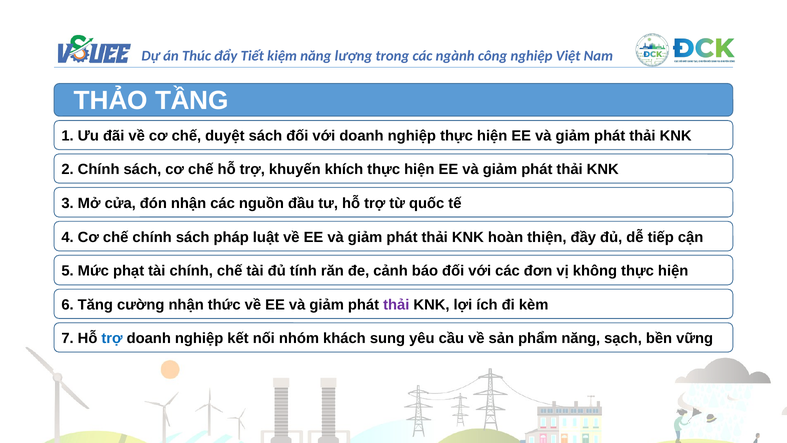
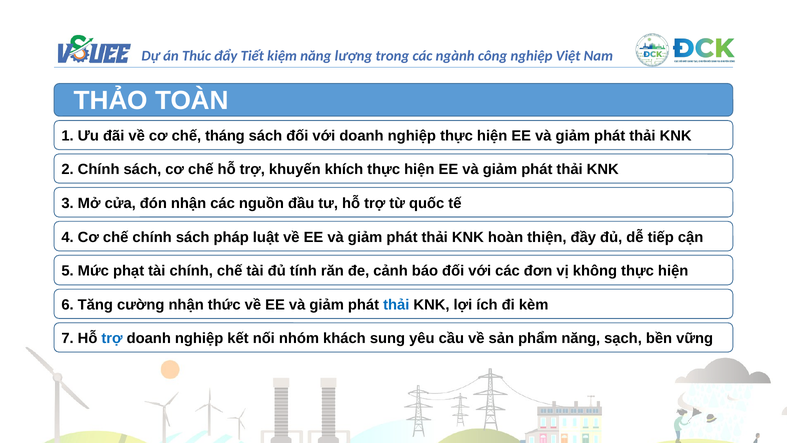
TẦNG: TẦNG -> TOÀN (192, 100)
duyệt: duyệt -> tháng (225, 136)
thải colour: purple -> blue (396, 305)
